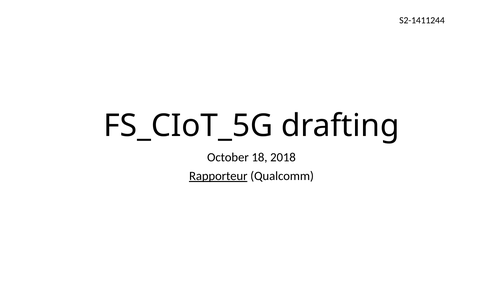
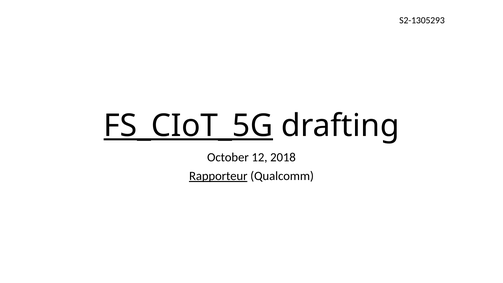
S2-1411244: S2-1411244 -> S2-1305293 (422, 20)
FS_CIoT_5G underline: none -> present (188, 126)
18: 18 -> 12 (260, 157)
